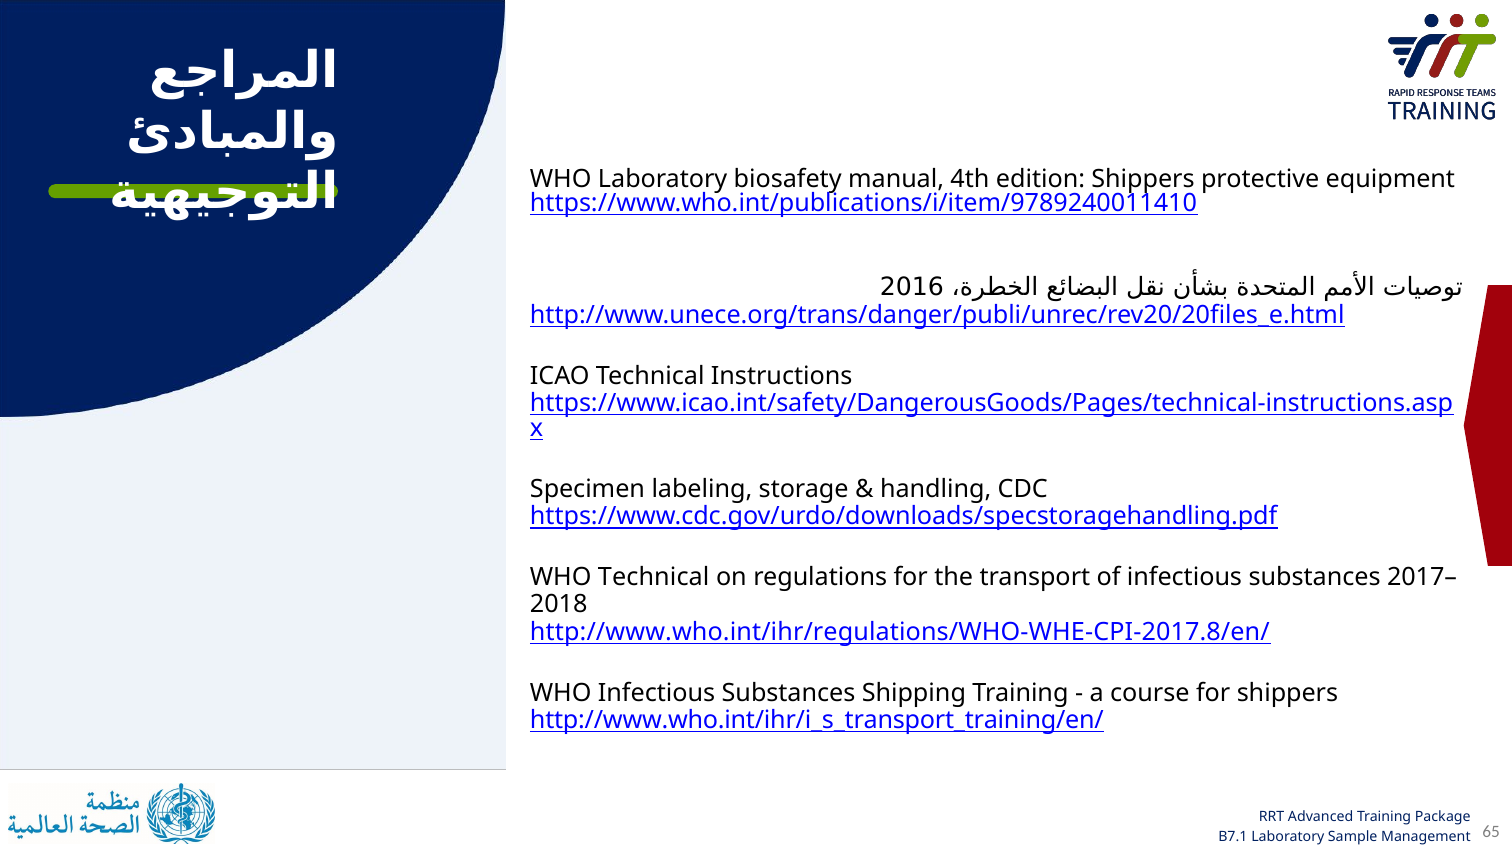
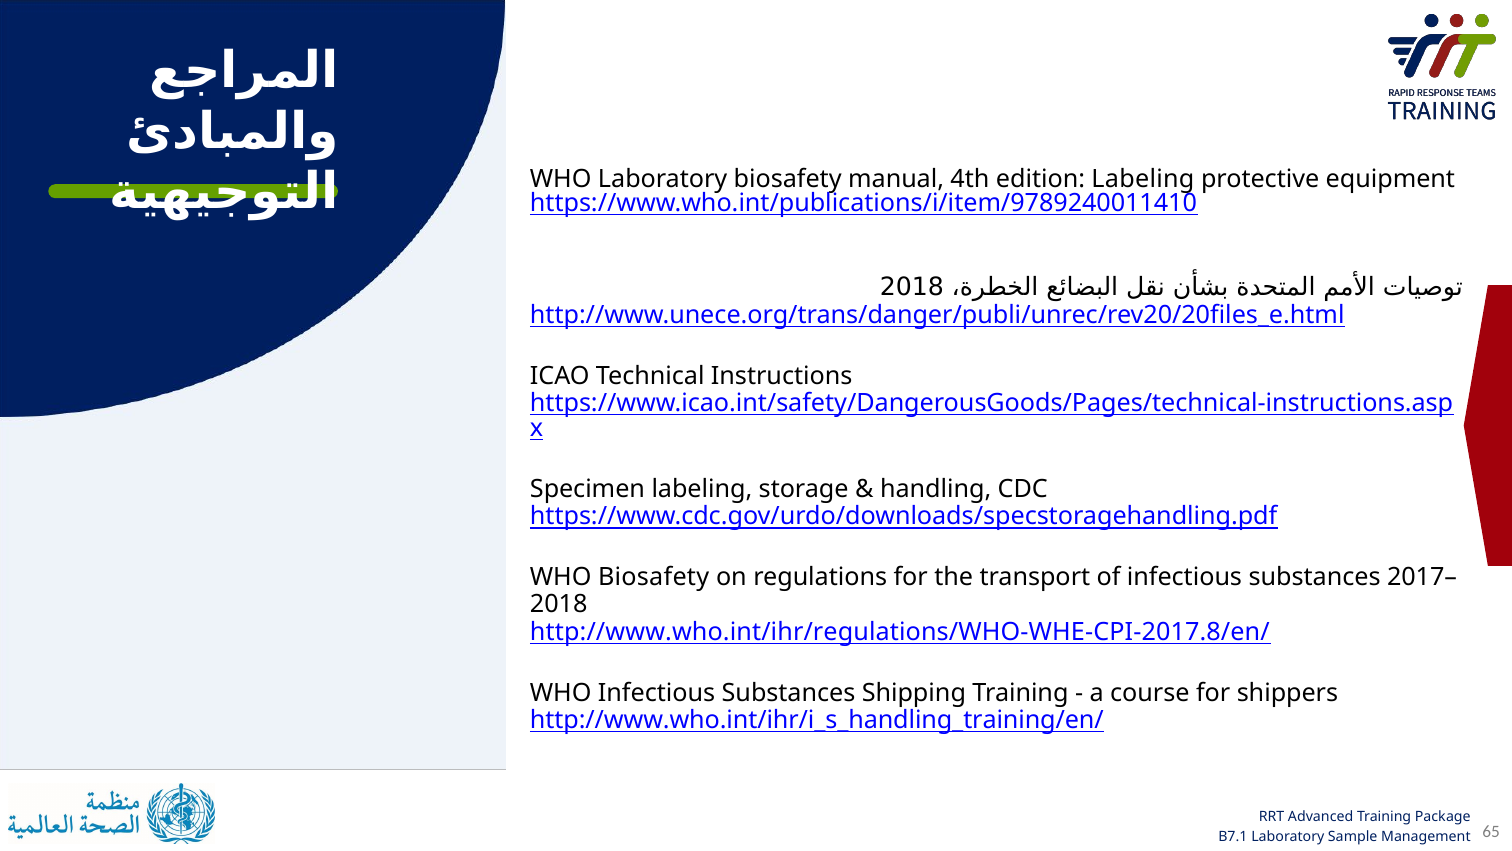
edition Shippers: Shippers -> Labeling (1143, 179)
2016: 2016 -> 2018 (912, 287)
WHO Technical: Technical -> Biosafety (654, 577)
http://www.who.int/ihr/i_s_transport_training/en/: http://www.who.int/ihr/i_s_transport_training/en/ -> http://www.who.int/ihr/i_s_handling_training/en/ (817, 720)
